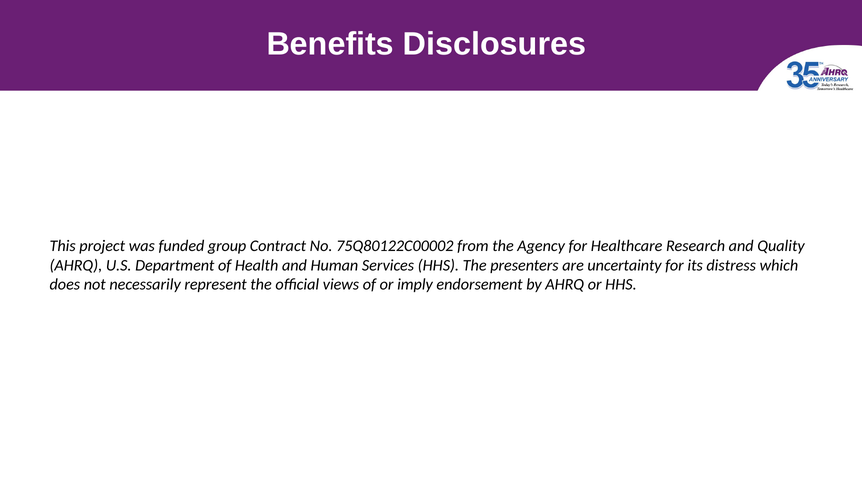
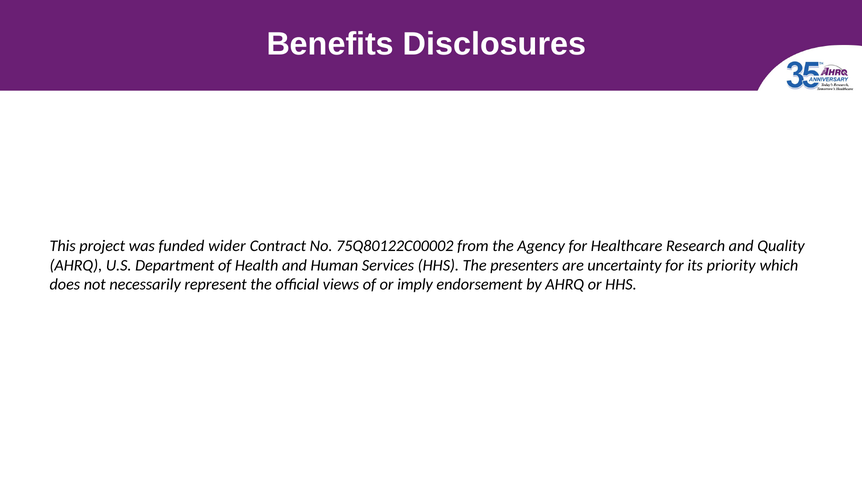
group: group -> wider (227, 246)
distress: distress -> priority (731, 265)
